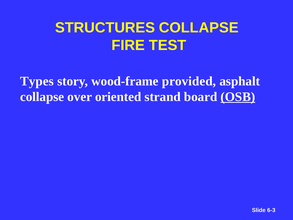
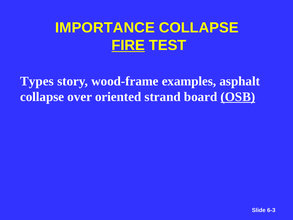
STRUCTURES: STRUCTURES -> IMPORTANCE (105, 28)
FIRE underline: none -> present (128, 45)
provided: provided -> examples (189, 81)
